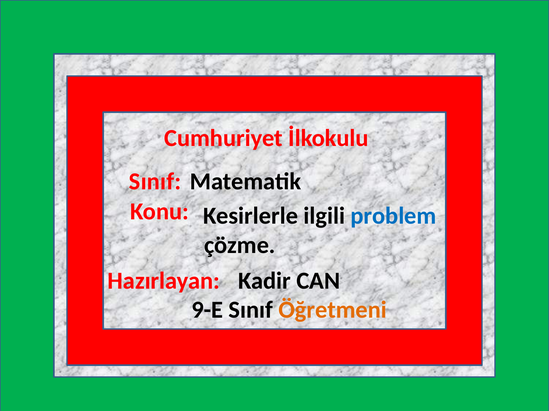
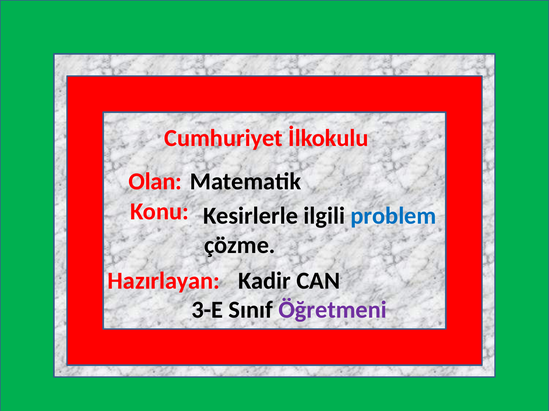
Sınıf: Sınıf -> Olan (155, 182)
9-E: 9-E -> 3-E (207, 310)
Öğretmeni colour: orange -> purple (333, 310)
